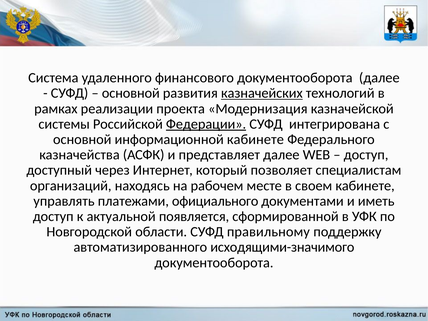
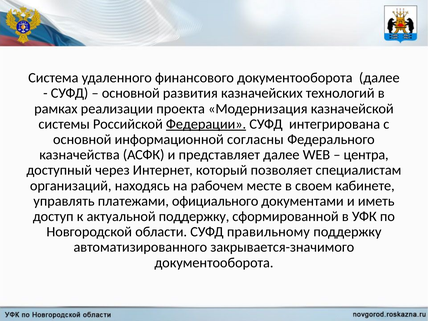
казначейских underline: present -> none (262, 93)
информационной кабинете: кабинете -> согласны (255, 139)
доступ: доступ -> центра (366, 155)
актуальной появляется: появляется -> поддержку (194, 216)
исходящими-значимого: исходящими-значимого -> закрывается-значимого (282, 247)
